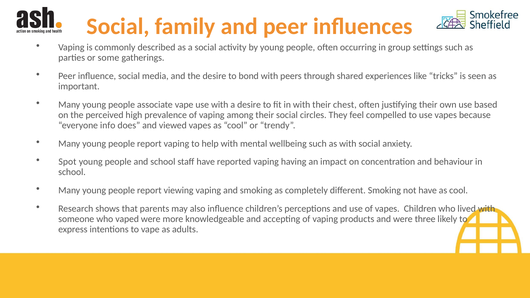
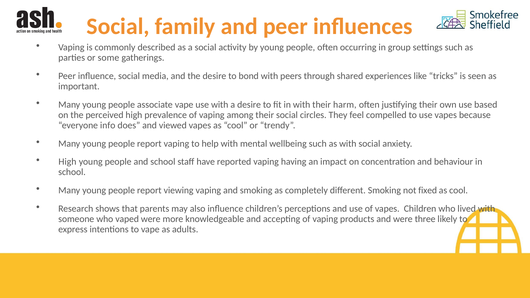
chest: chest -> harm (345, 105)
Spot: Spot -> High (67, 162)
not have: have -> fixed (428, 190)
